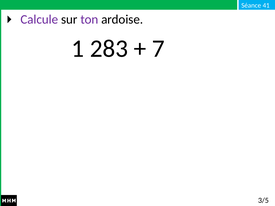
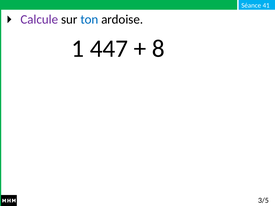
ton colour: purple -> blue (89, 19)
283: 283 -> 447 (109, 49)
7: 7 -> 8 (158, 49)
